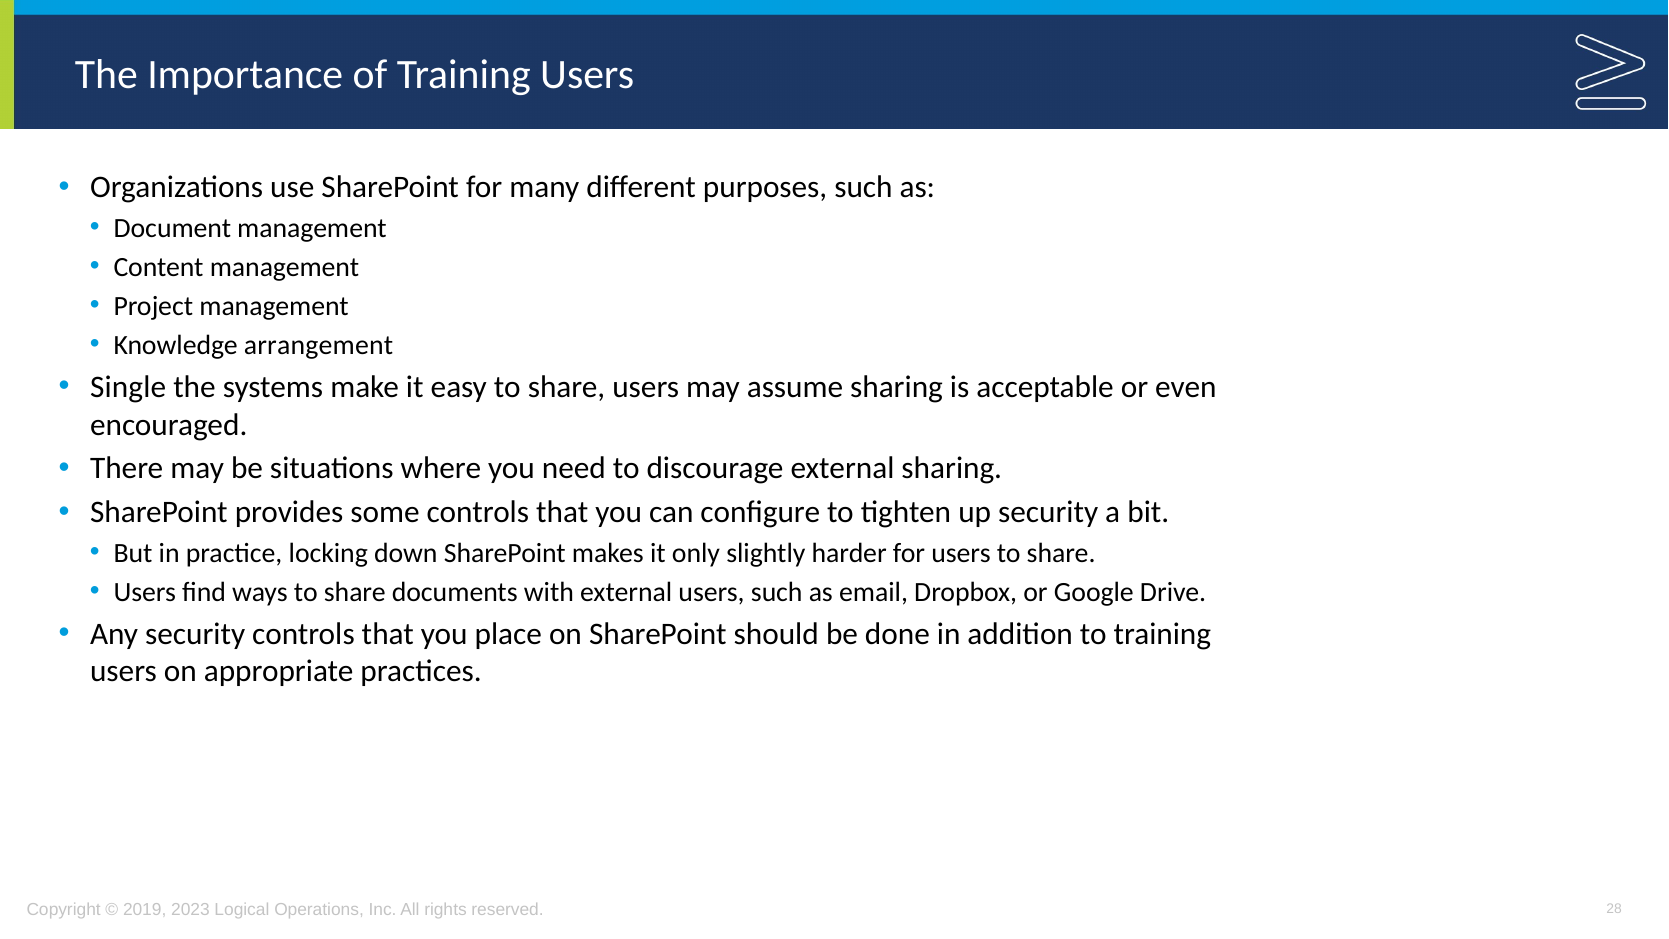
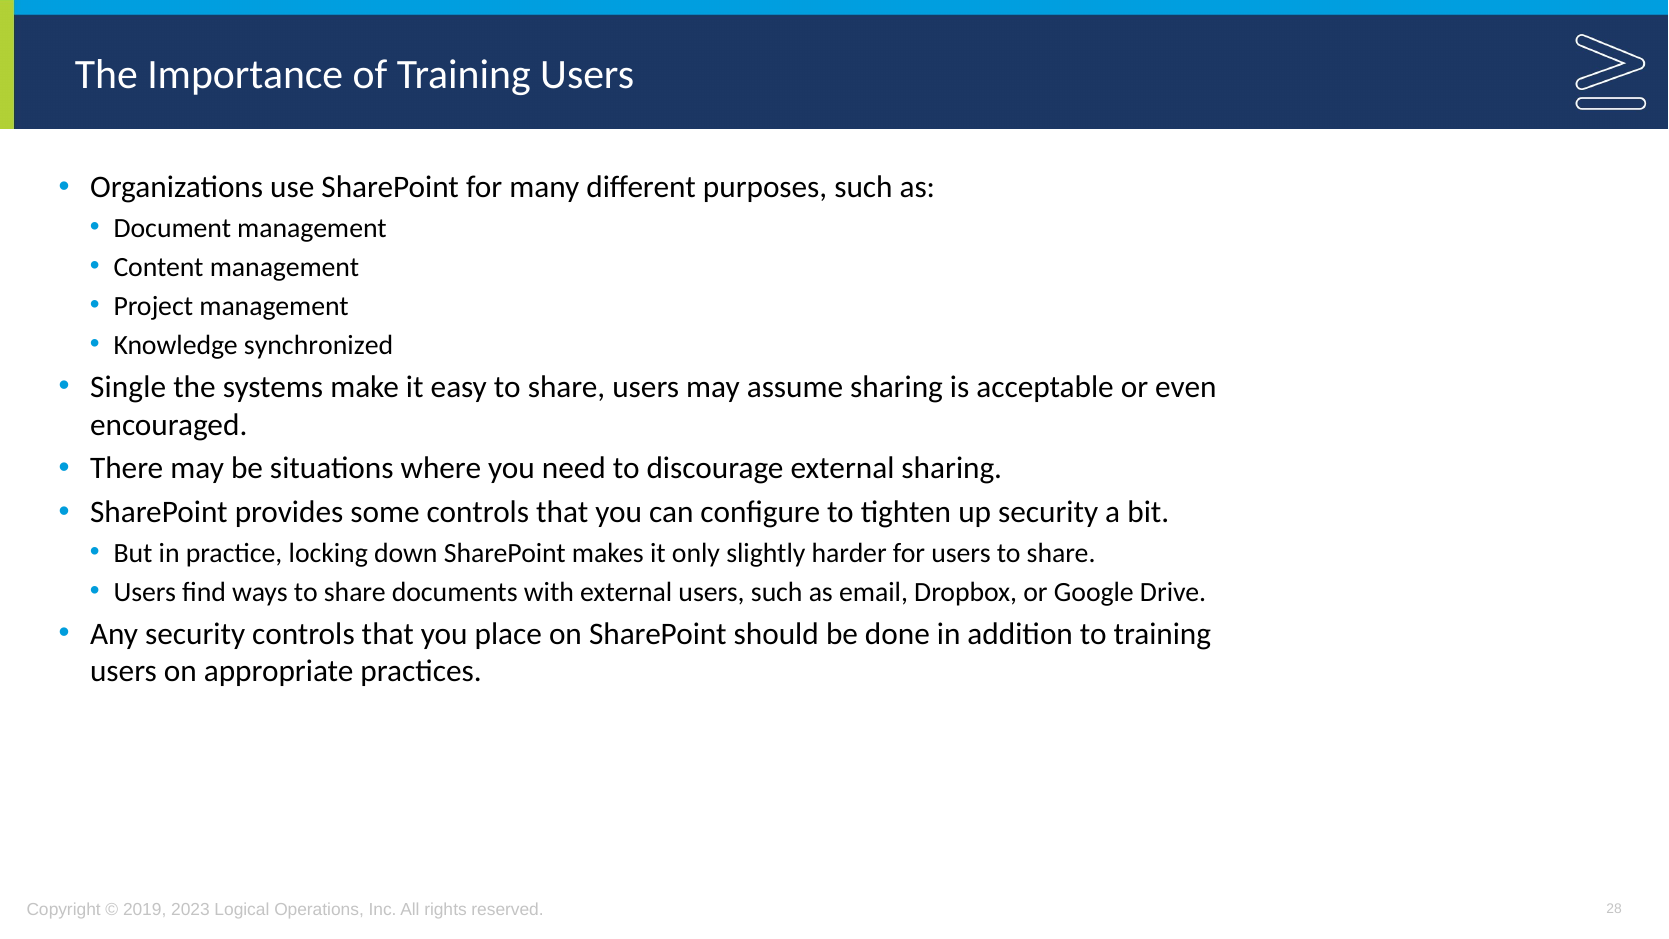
arrangement: arrangement -> synchronized (319, 345)
